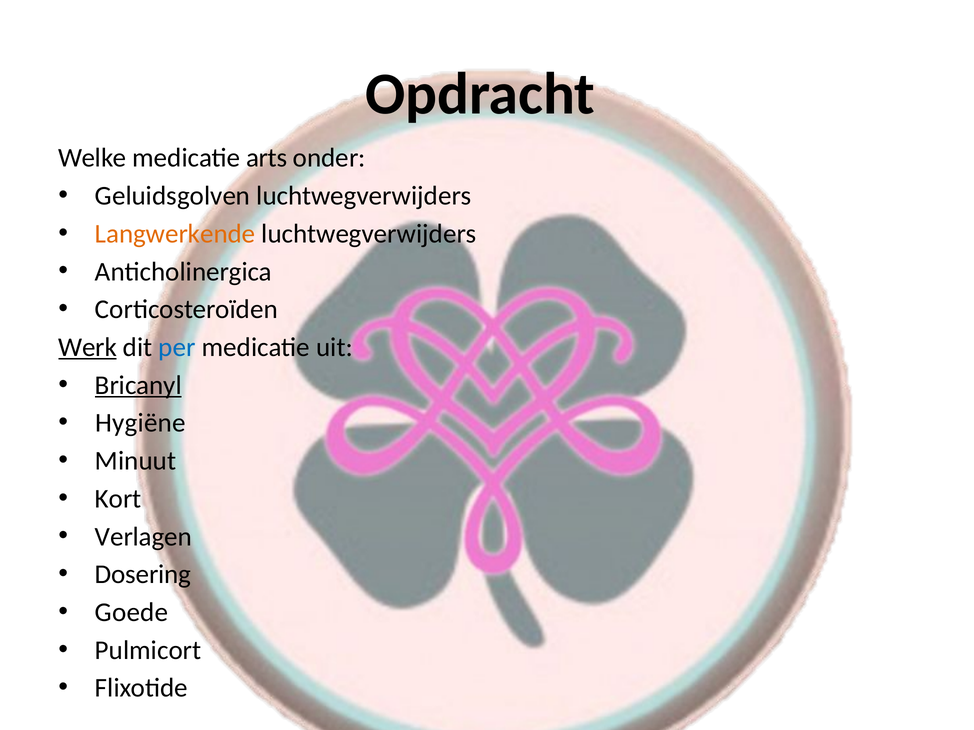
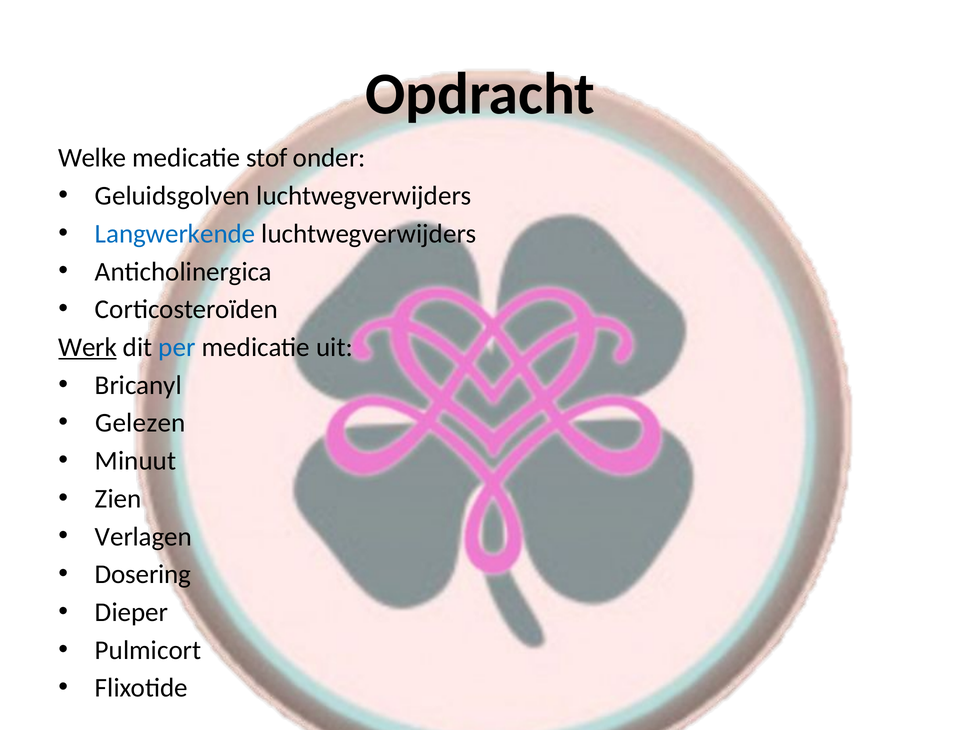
arts: arts -> stof (267, 158)
Langwerkende colour: orange -> blue (175, 234)
Bricanyl underline: present -> none (138, 385)
Hygiëne: Hygiëne -> Gelezen (140, 423)
Kort: Kort -> Zien (118, 499)
Goede: Goede -> Dieper (132, 613)
